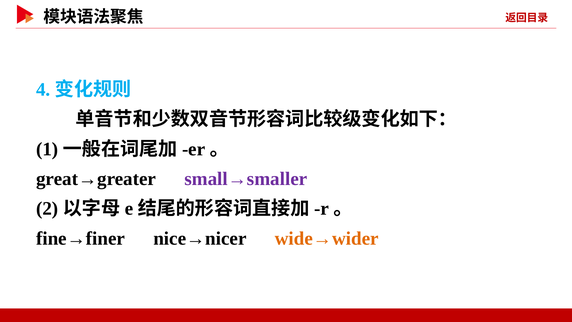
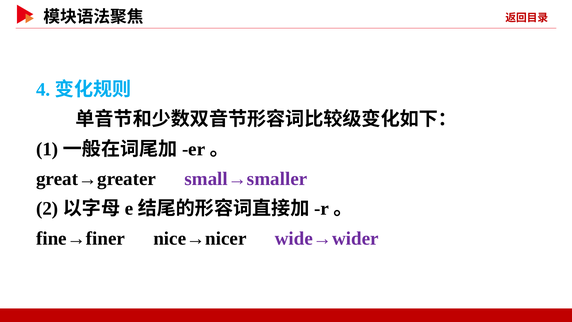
wide→wider colour: orange -> purple (327, 238)
